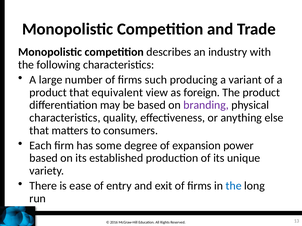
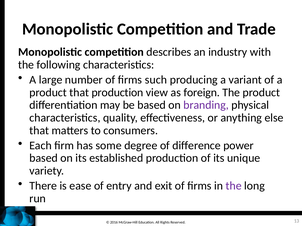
that equivalent: equivalent -> production (118, 93)
expansion: expansion -> difference (197, 146)
the colour: blue -> purple (234, 186)
